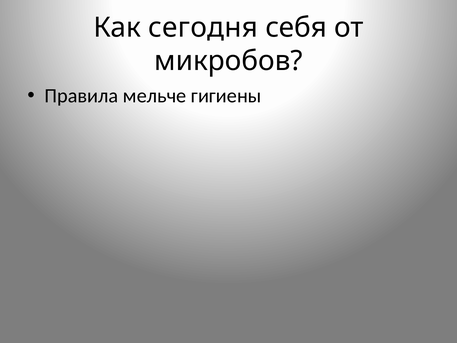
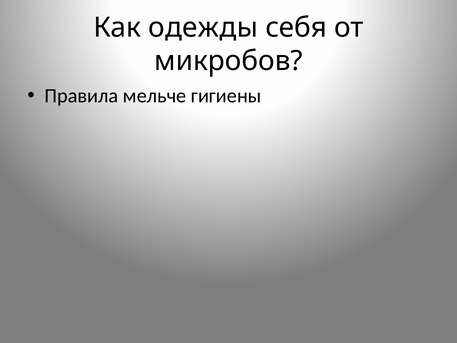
сегодня: сегодня -> одежды (203, 27)
